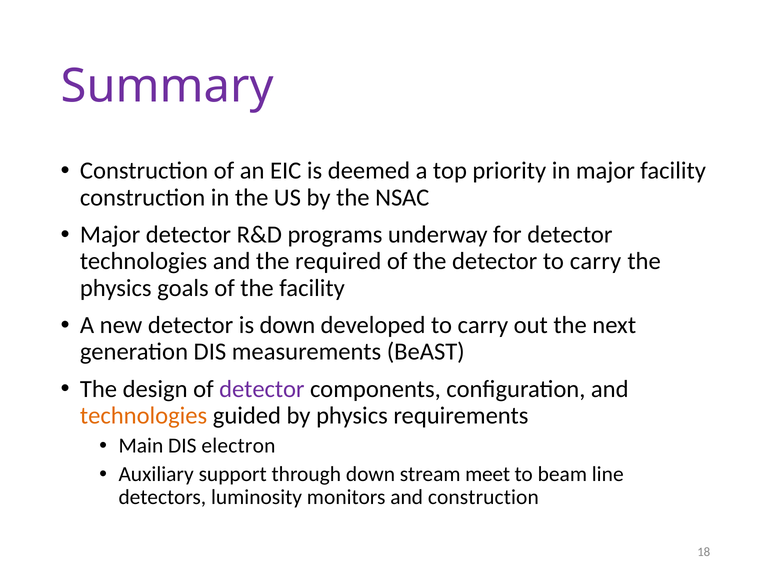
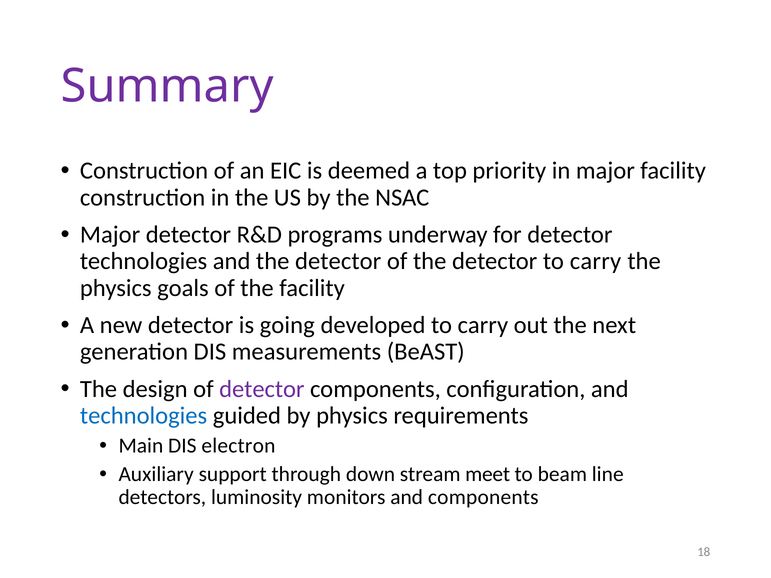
and the required: required -> detector (338, 261)
is down: down -> going (287, 325)
technologies colour: orange -> blue (144, 416)
and construction: construction -> components (483, 498)
